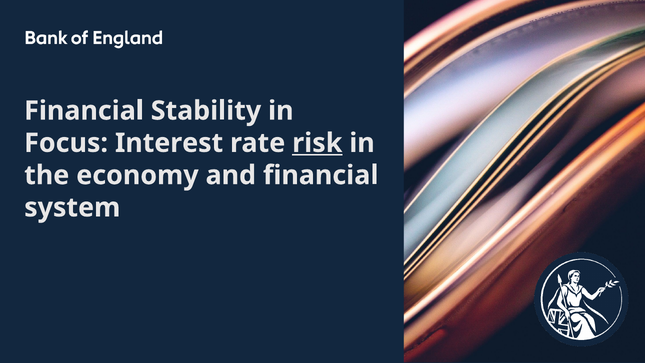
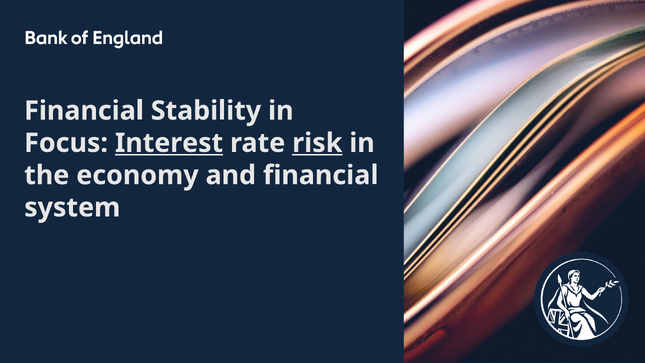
Interest underline: none -> present (169, 143)
